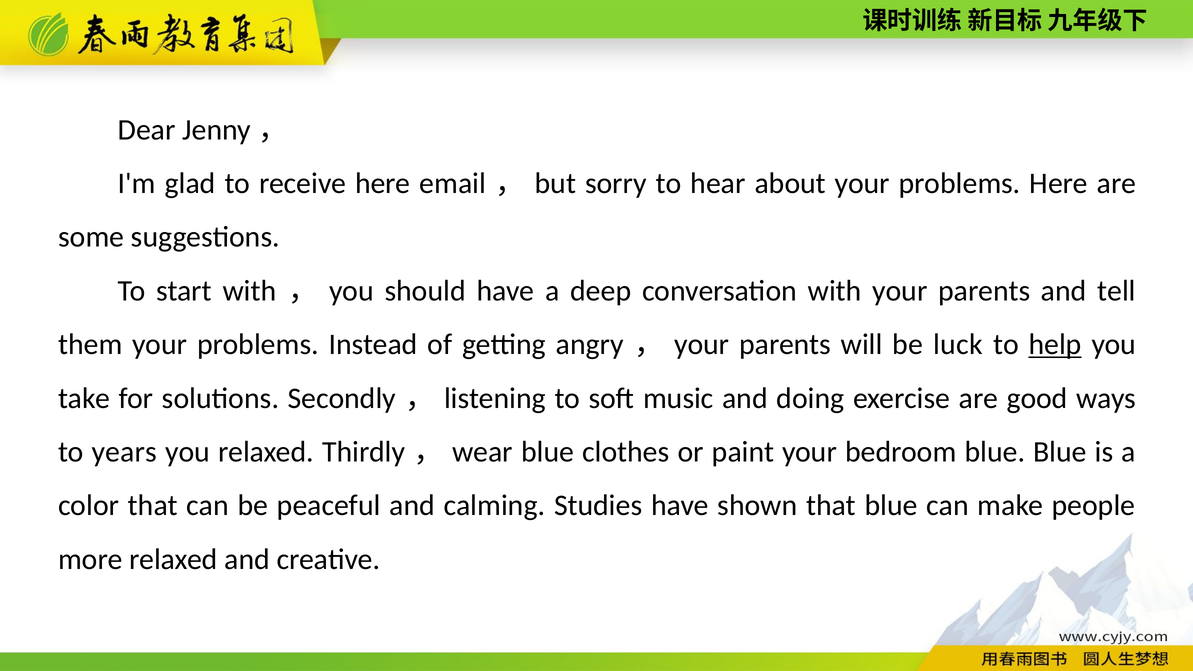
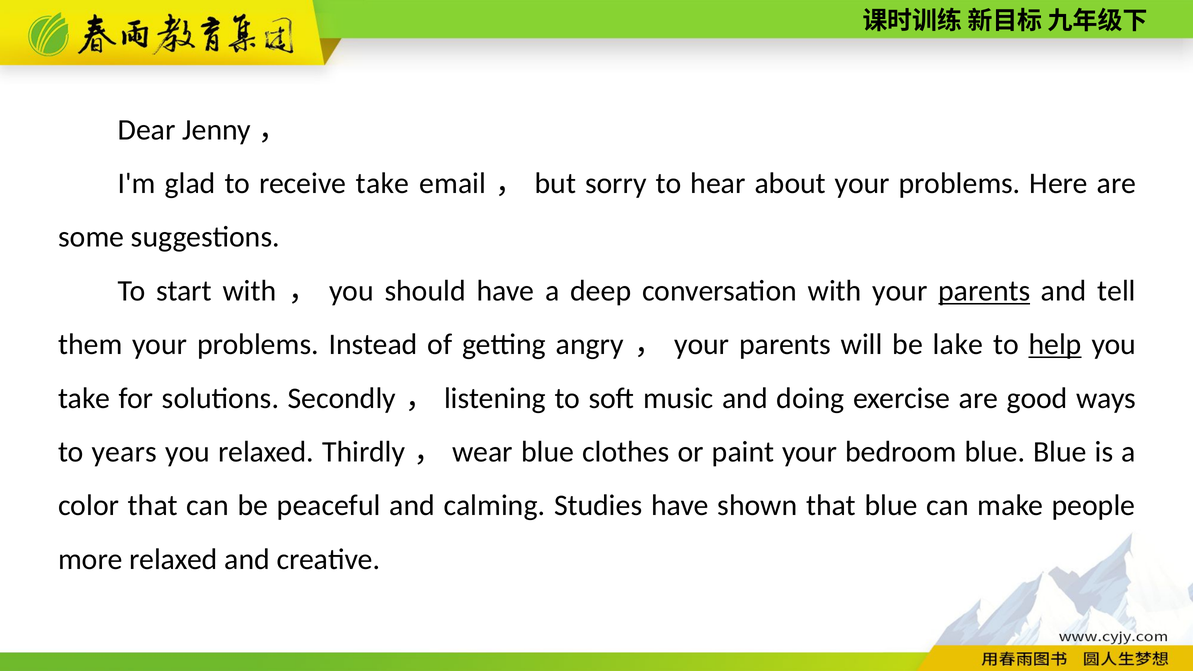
receive here: here -> take (383, 183)
parents underline: none -> present (984, 291)
luck: luck -> lake (958, 345)
